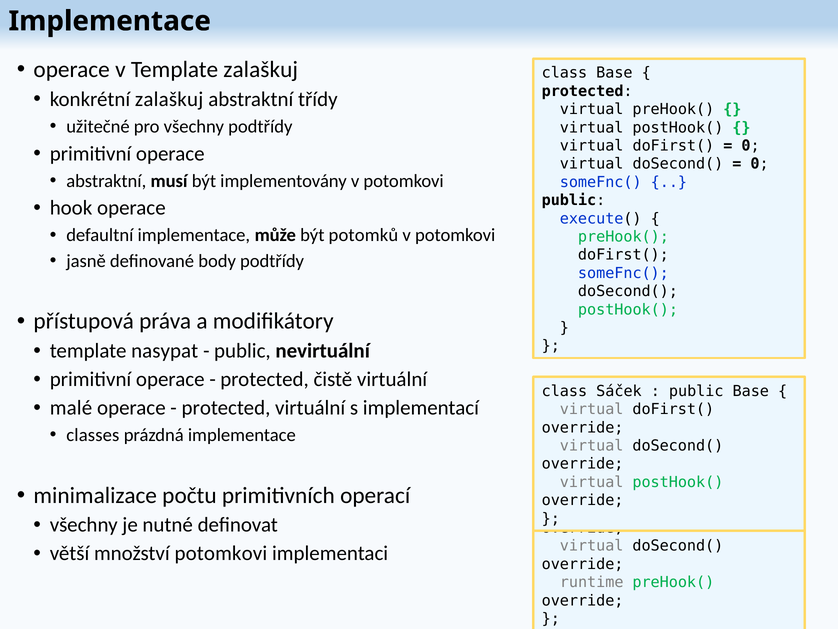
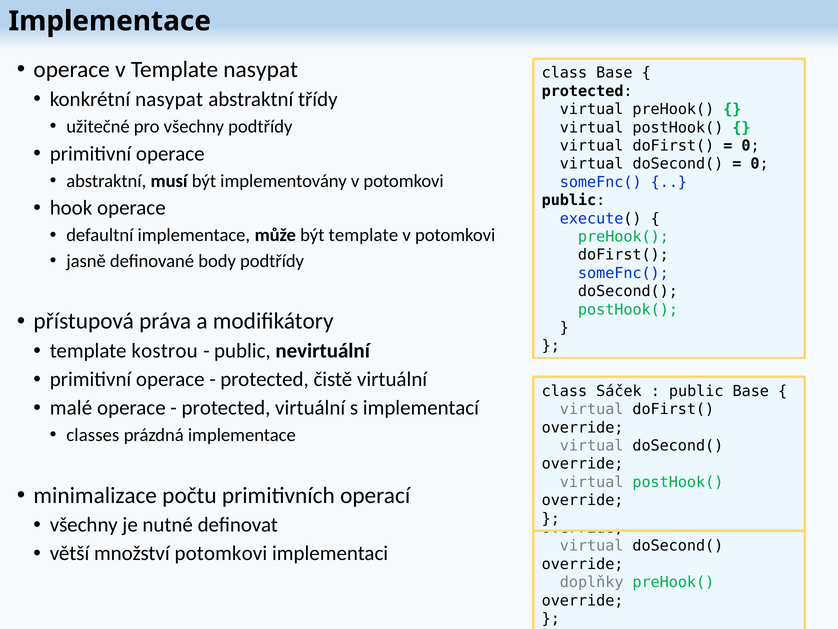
Template zalaškuj: zalaškuj -> nasypat (261, 70)
konkrétní zalaškuj: zalaškuj -> nasypat (169, 99)
být potomků: potomků -> template (363, 235)
nasypat: nasypat -> kostrou (165, 351)
runtime: runtime -> doplňky (592, 582)
